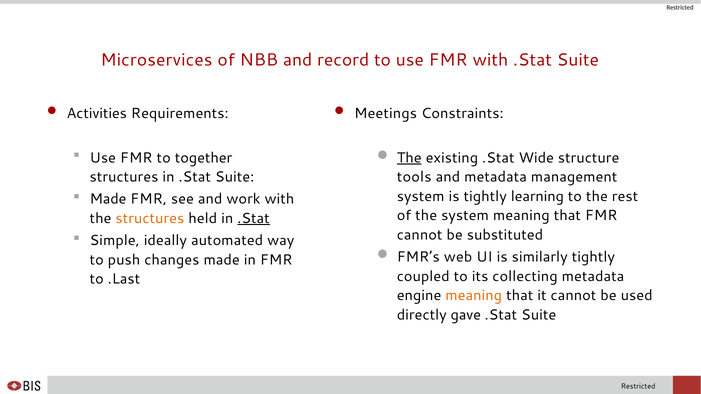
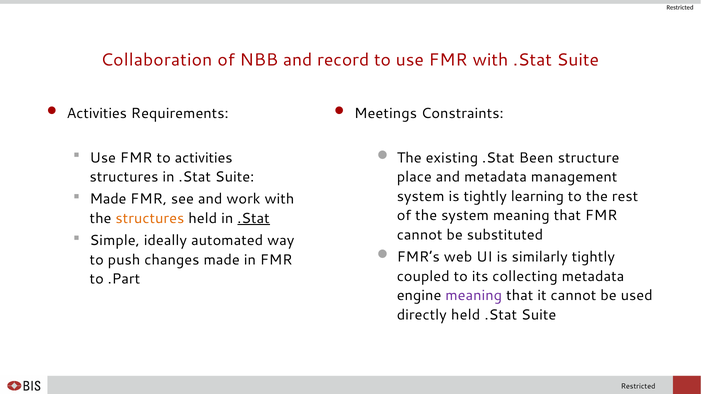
Microservices: Microservices -> Collaboration (156, 60)
to together: together -> activities (204, 158)
The underline: present -> none (409, 158)
Wide: Wide -> Been (536, 158)
tools: tools -> place (414, 177)
.Last: .Last -> .Part (124, 279)
meaning colour: orange -> purple (474, 296)
directly gave: gave -> held (466, 315)
